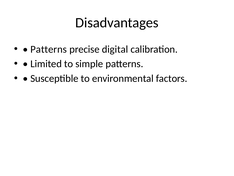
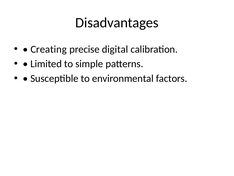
Patterns: Patterns -> Creating (49, 49)
